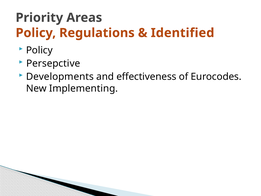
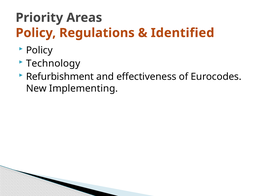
Persepctive: Persepctive -> Technology (53, 63)
Developments: Developments -> Refurbishment (60, 77)
